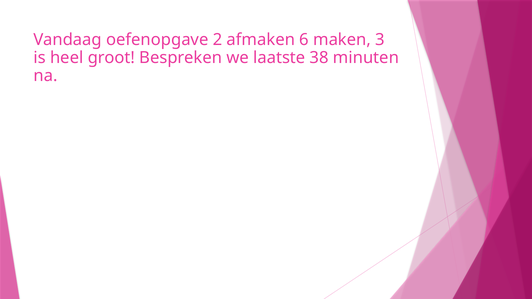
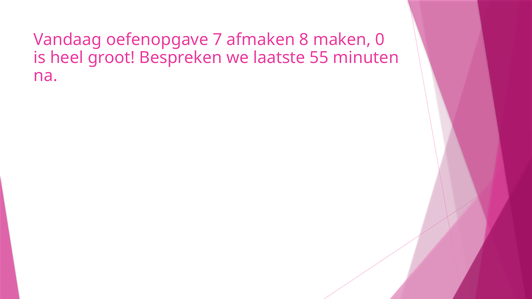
2: 2 -> 7 (218, 40)
6: 6 -> 8 (304, 40)
3: 3 -> 0 (380, 40)
38: 38 -> 55 (319, 58)
